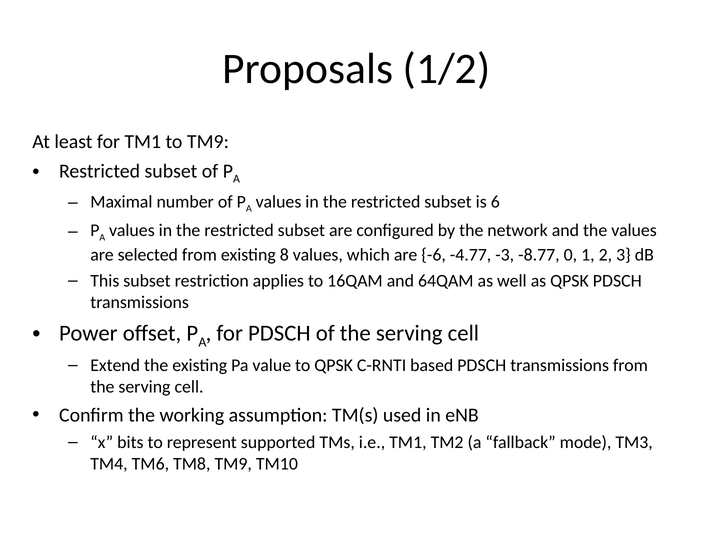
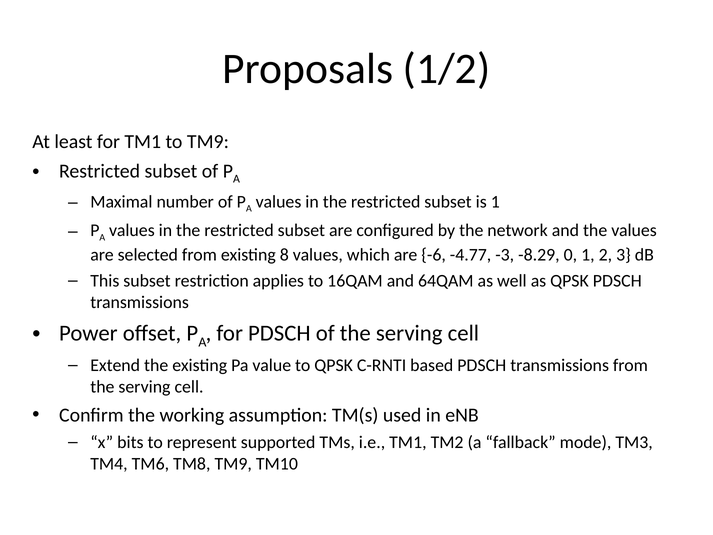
is 6: 6 -> 1 (495, 202)
-8.77: -8.77 -> -8.29 (539, 255)
